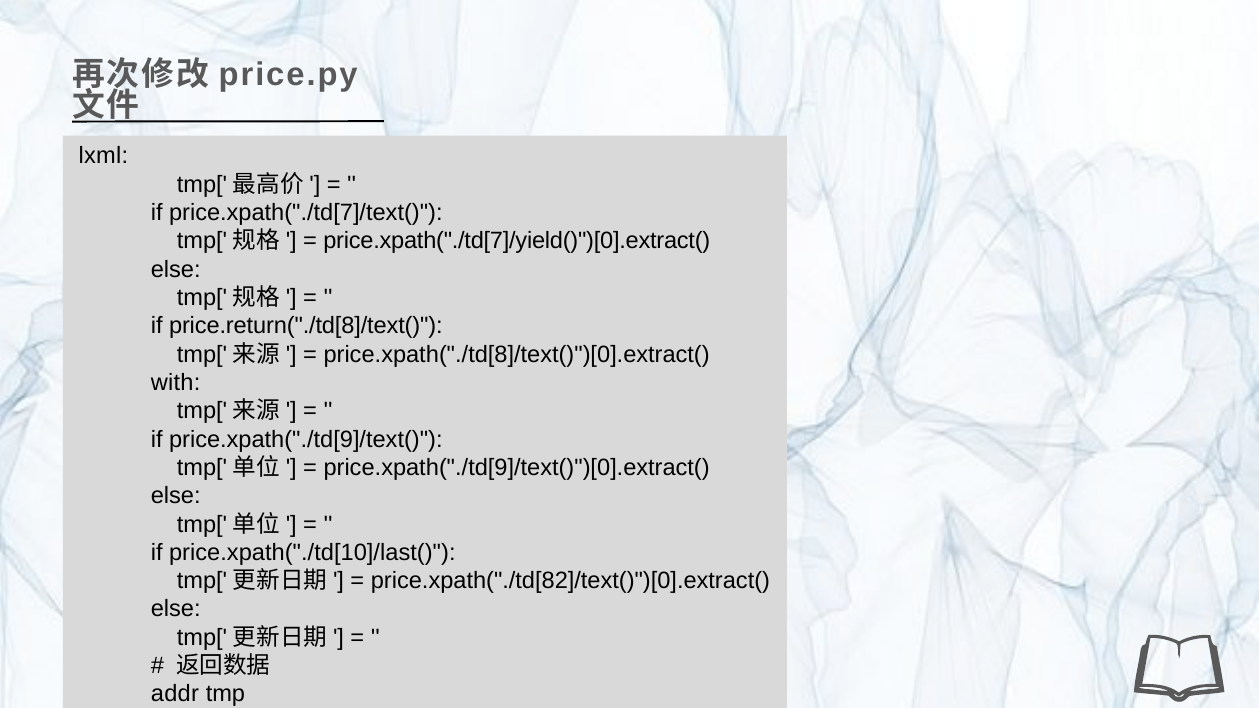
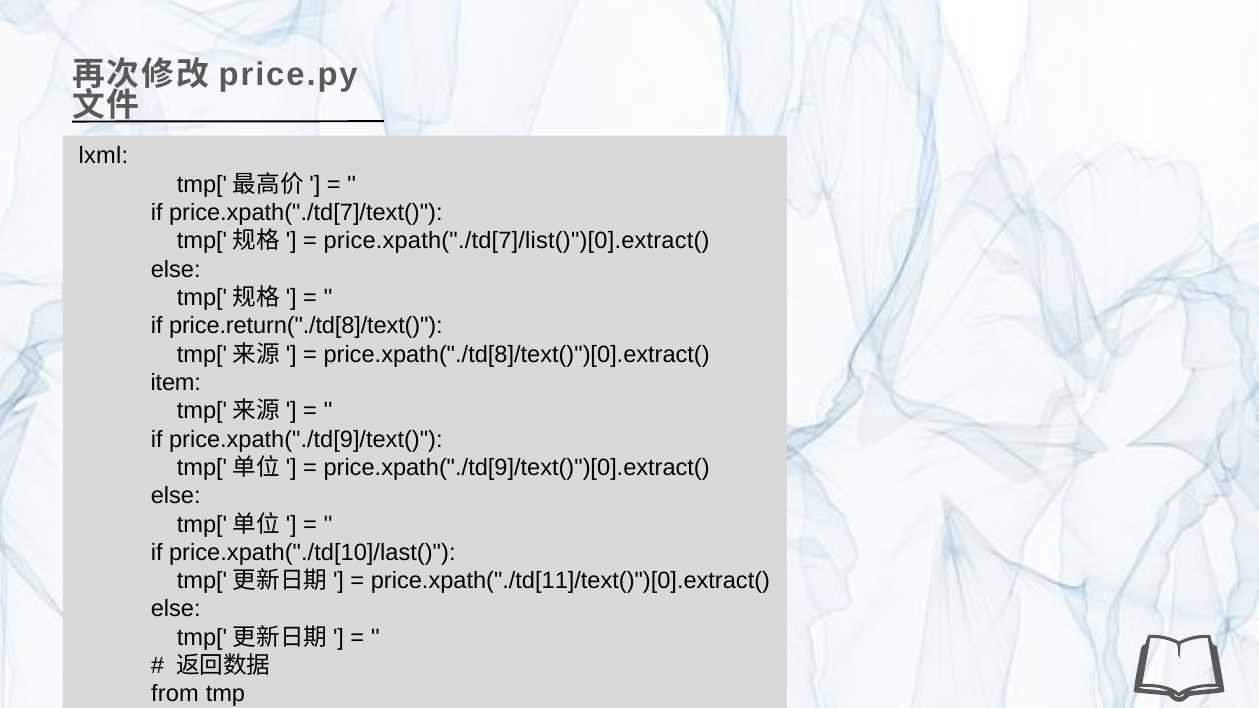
price.xpath("./td[7]/yield()")[0].extract(: price.xpath("./td[7]/yield()")[0].extract( -> price.xpath("./td[7]/list()")[0].extract( (517, 241)
with: with -> item (176, 383)
price.xpath("./td[82]/text()")[0].extract(: price.xpath("./td[82]/text()")[0].extract( -> price.xpath("./td[11]/text()")[0].extract( (570, 581)
addr: addr -> from (175, 694)
